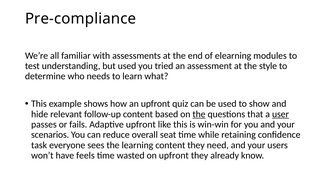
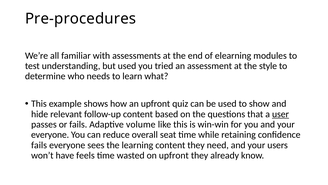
Pre-compliance: Pre-compliance -> Pre-procedures (81, 19)
the underline: present -> none (199, 114)
Adaptive upfront: upfront -> volume (141, 124)
scenarios: scenarios -> everyone (50, 134)
task: task -> fails (39, 145)
